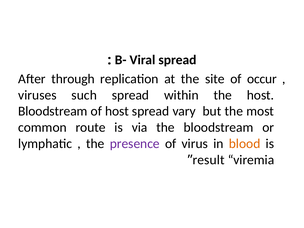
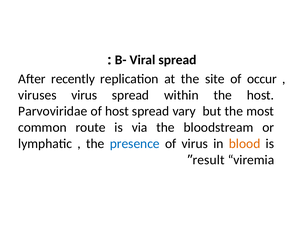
through: through -> recently (73, 79)
viruses such: such -> virus (84, 95)
Bloodstream: Bloodstream -> Parvoviridae (53, 111)
presence colour: purple -> blue (135, 144)
